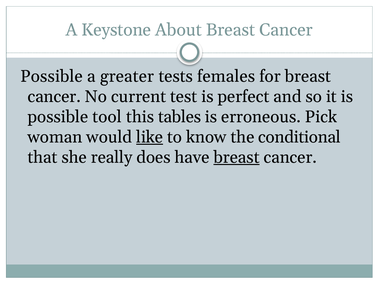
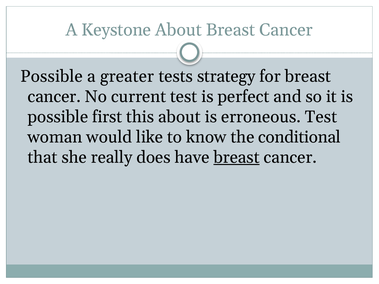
females: females -> strategy (226, 76)
tool: tool -> first (107, 117)
this tables: tables -> about (179, 117)
erroneous Pick: Pick -> Test (321, 117)
like underline: present -> none (150, 137)
